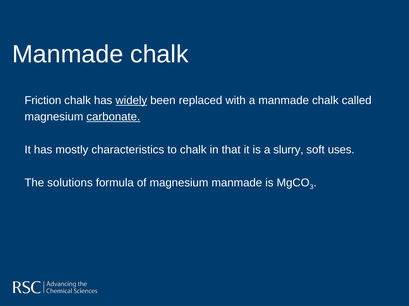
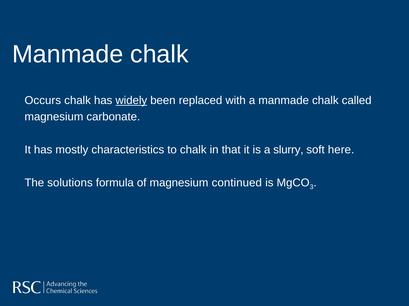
Friction: Friction -> Occurs (43, 101)
carbonate underline: present -> none (113, 117)
uses: uses -> here (341, 150)
magnesium manmade: manmade -> continued (237, 183)
